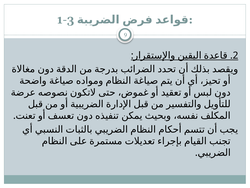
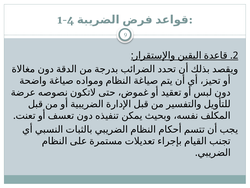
1-3: 1-3 -> 1-4 (66, 20)
